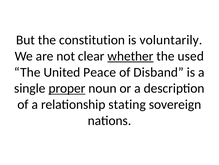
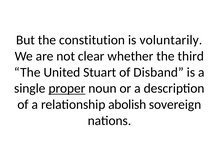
whether underline: present -> none (130, 56)
used: used -> third (191, 56)
Peace: Peace -> Stuart (100, 72)
stating: stating -> abolish (127, 104)
